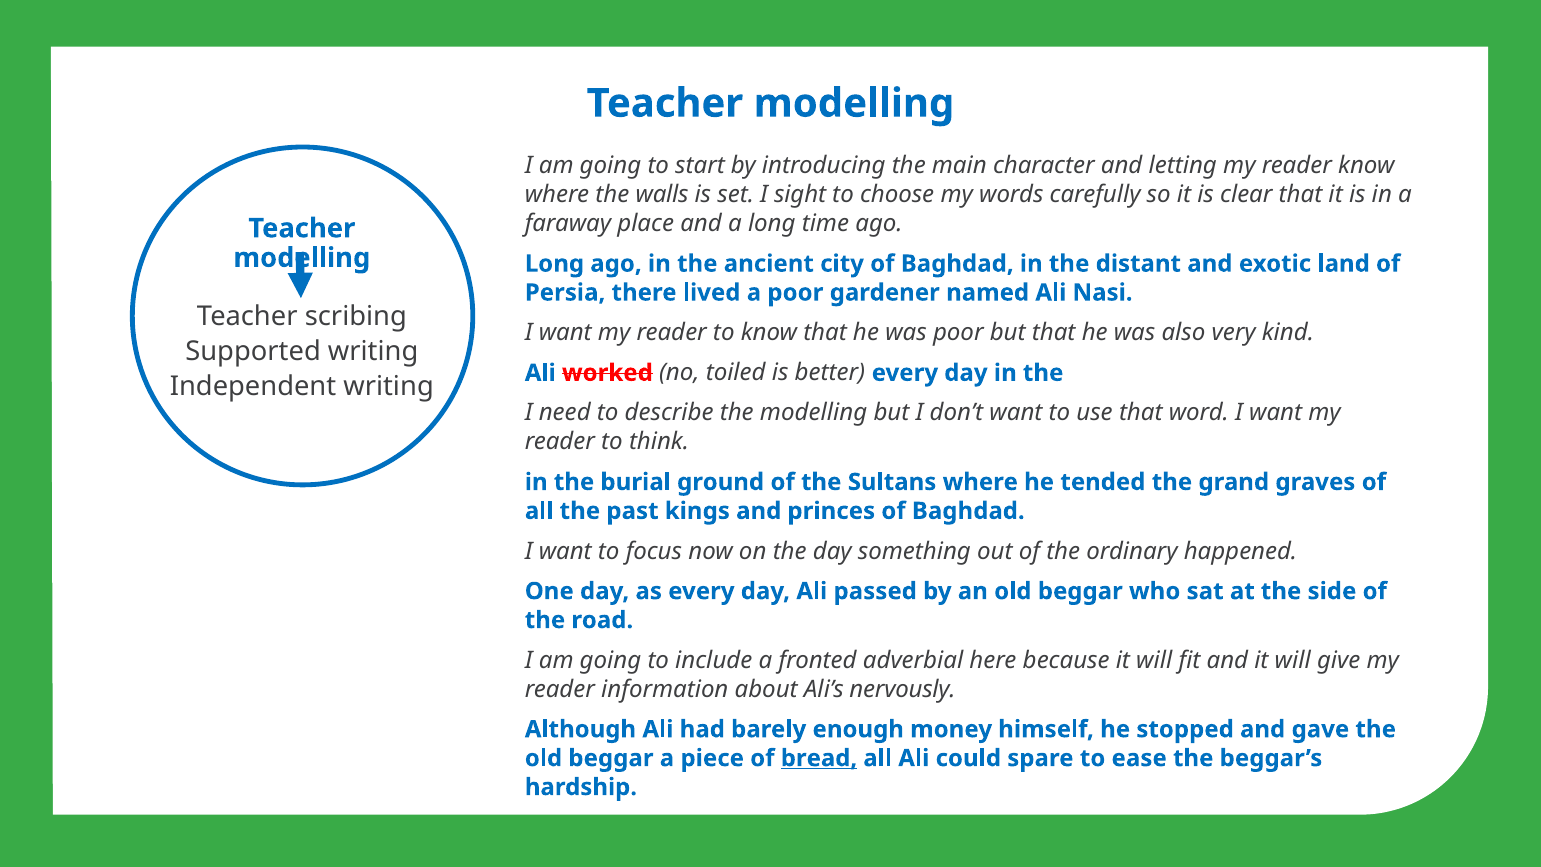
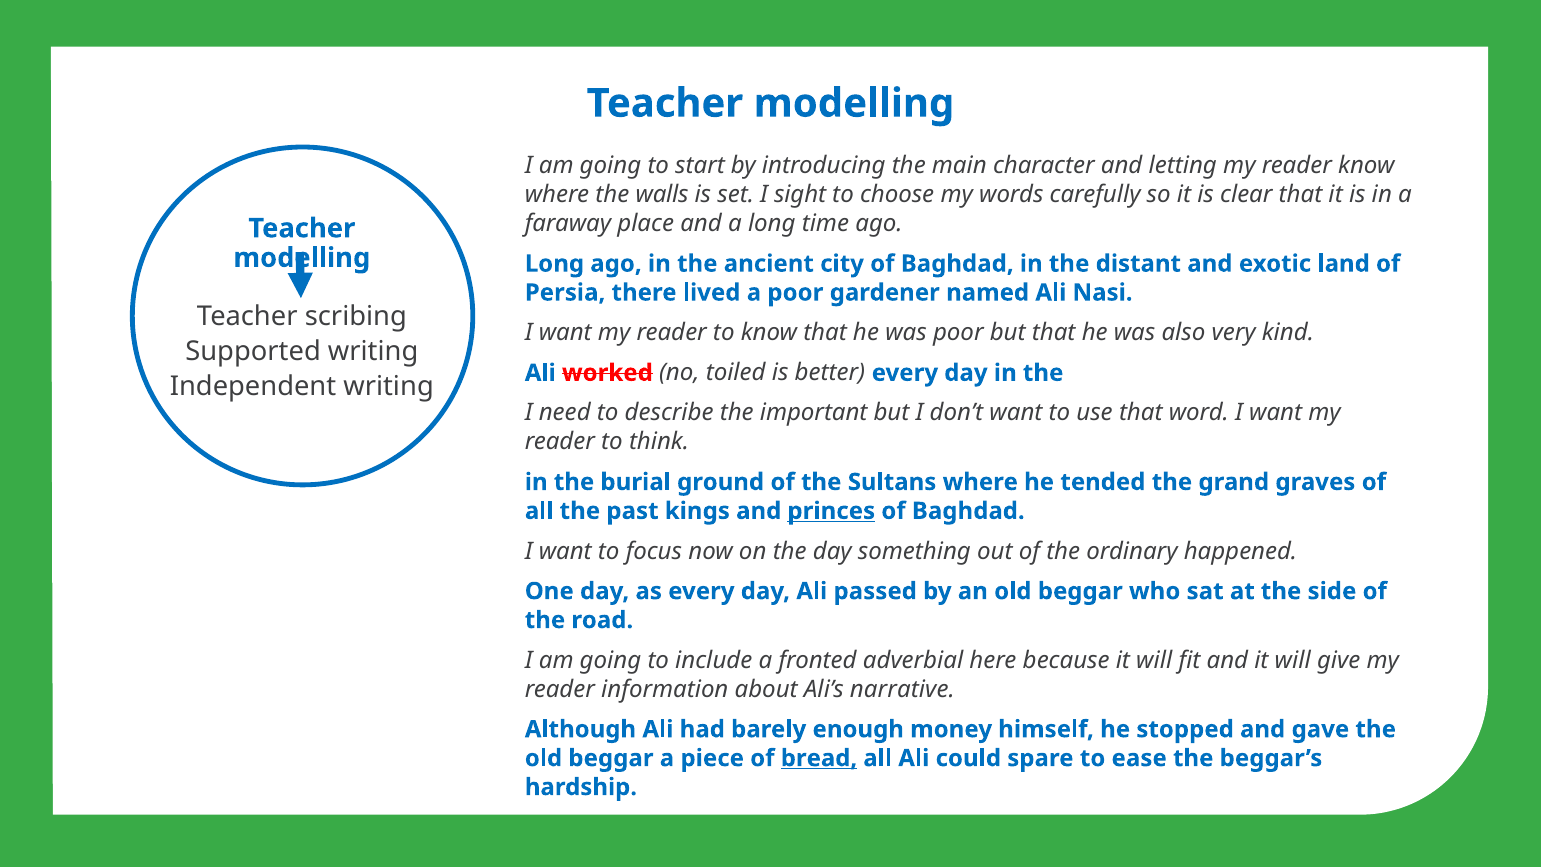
the modelling: modelling -> important (814, 413)
princes underline: none -> present (831, 511)
nervously: nervously -> narrative (902, 689)
